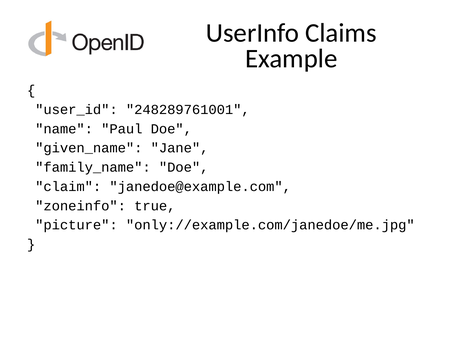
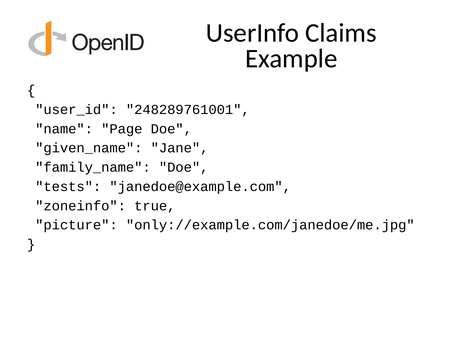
Paul: Paul -> Page (122, 129)
claim: claim -> tests (68, 187)
